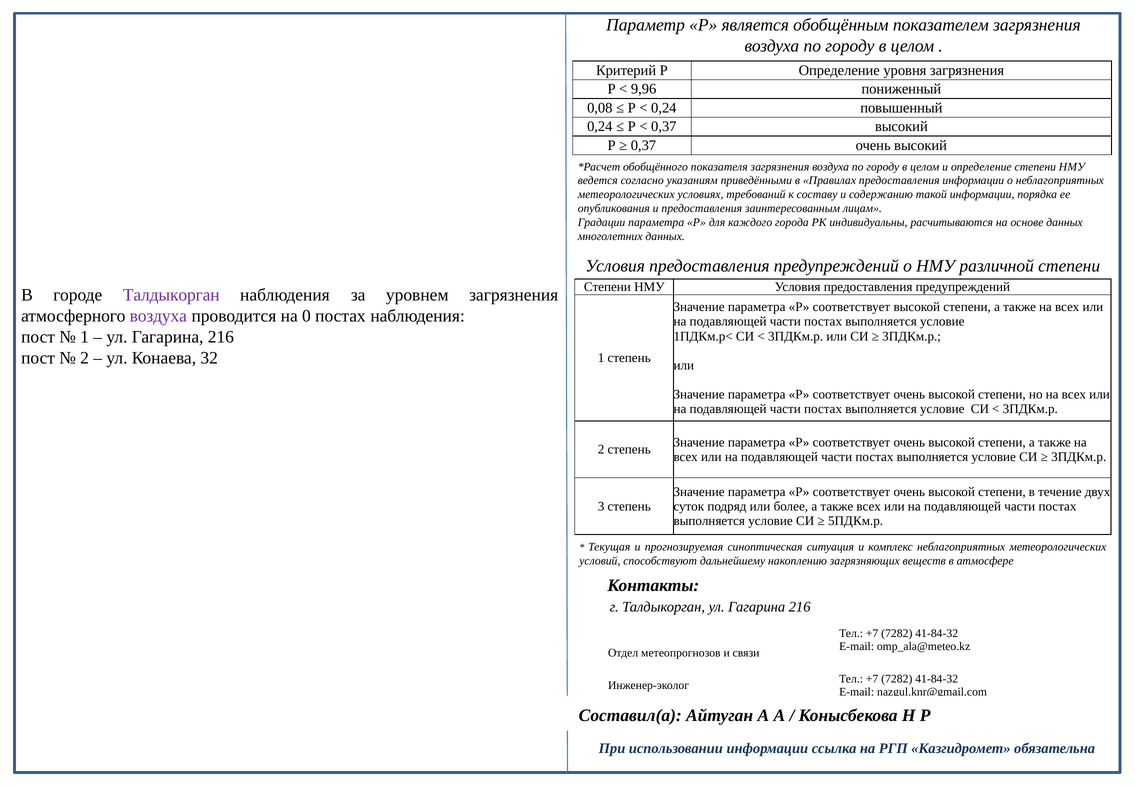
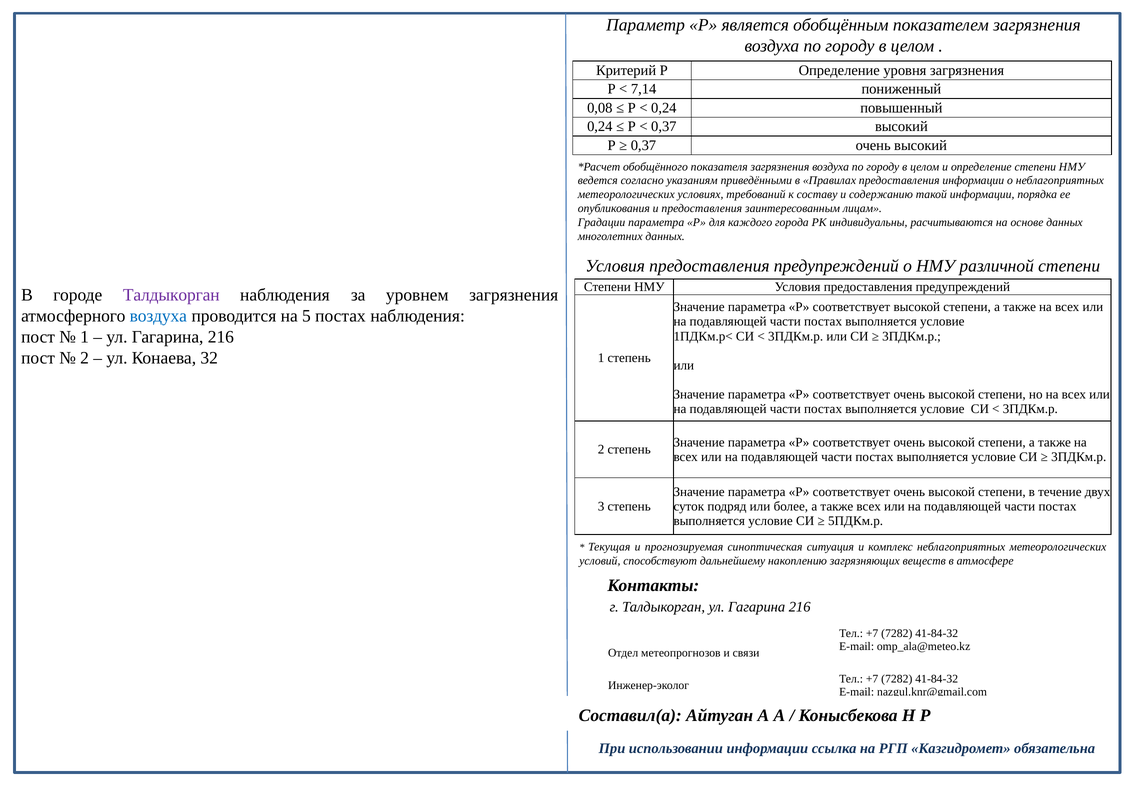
9,96: 9,96 -> 7,14 (644, 89)
воздуха colour: purple -> blue (158, 316)
0: 0 -> 5 (306, 316)
